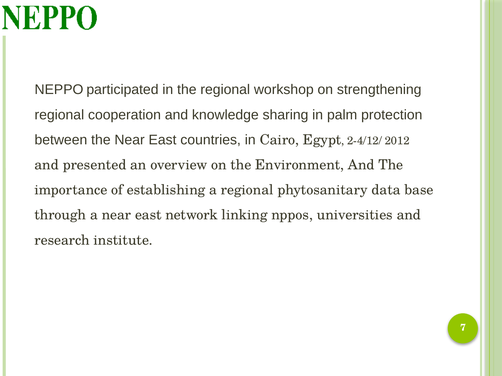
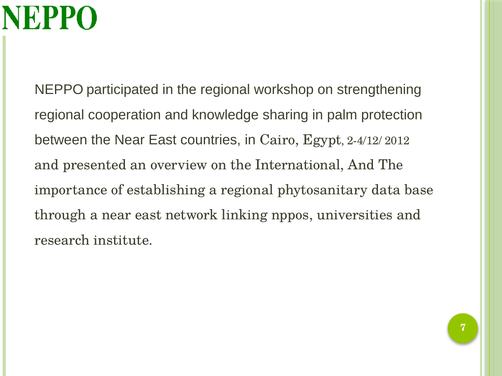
Environment: Environment -> International (300, 165)
